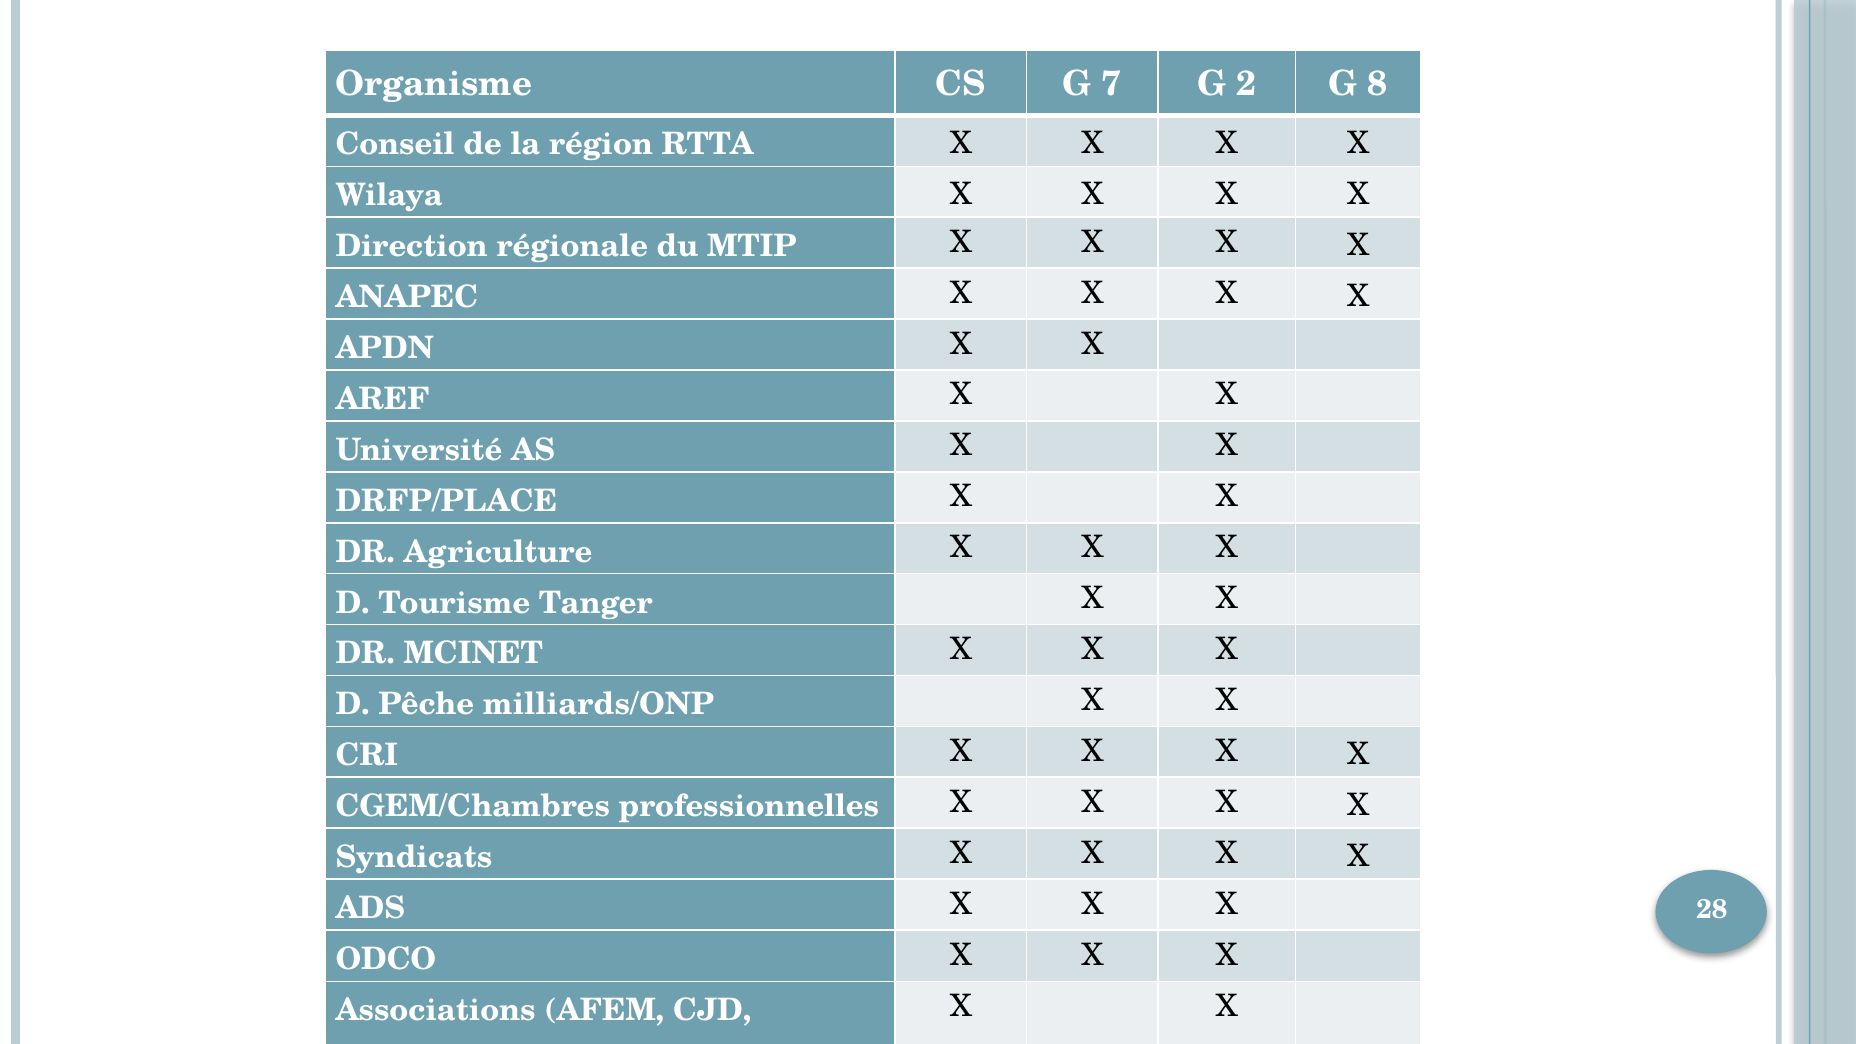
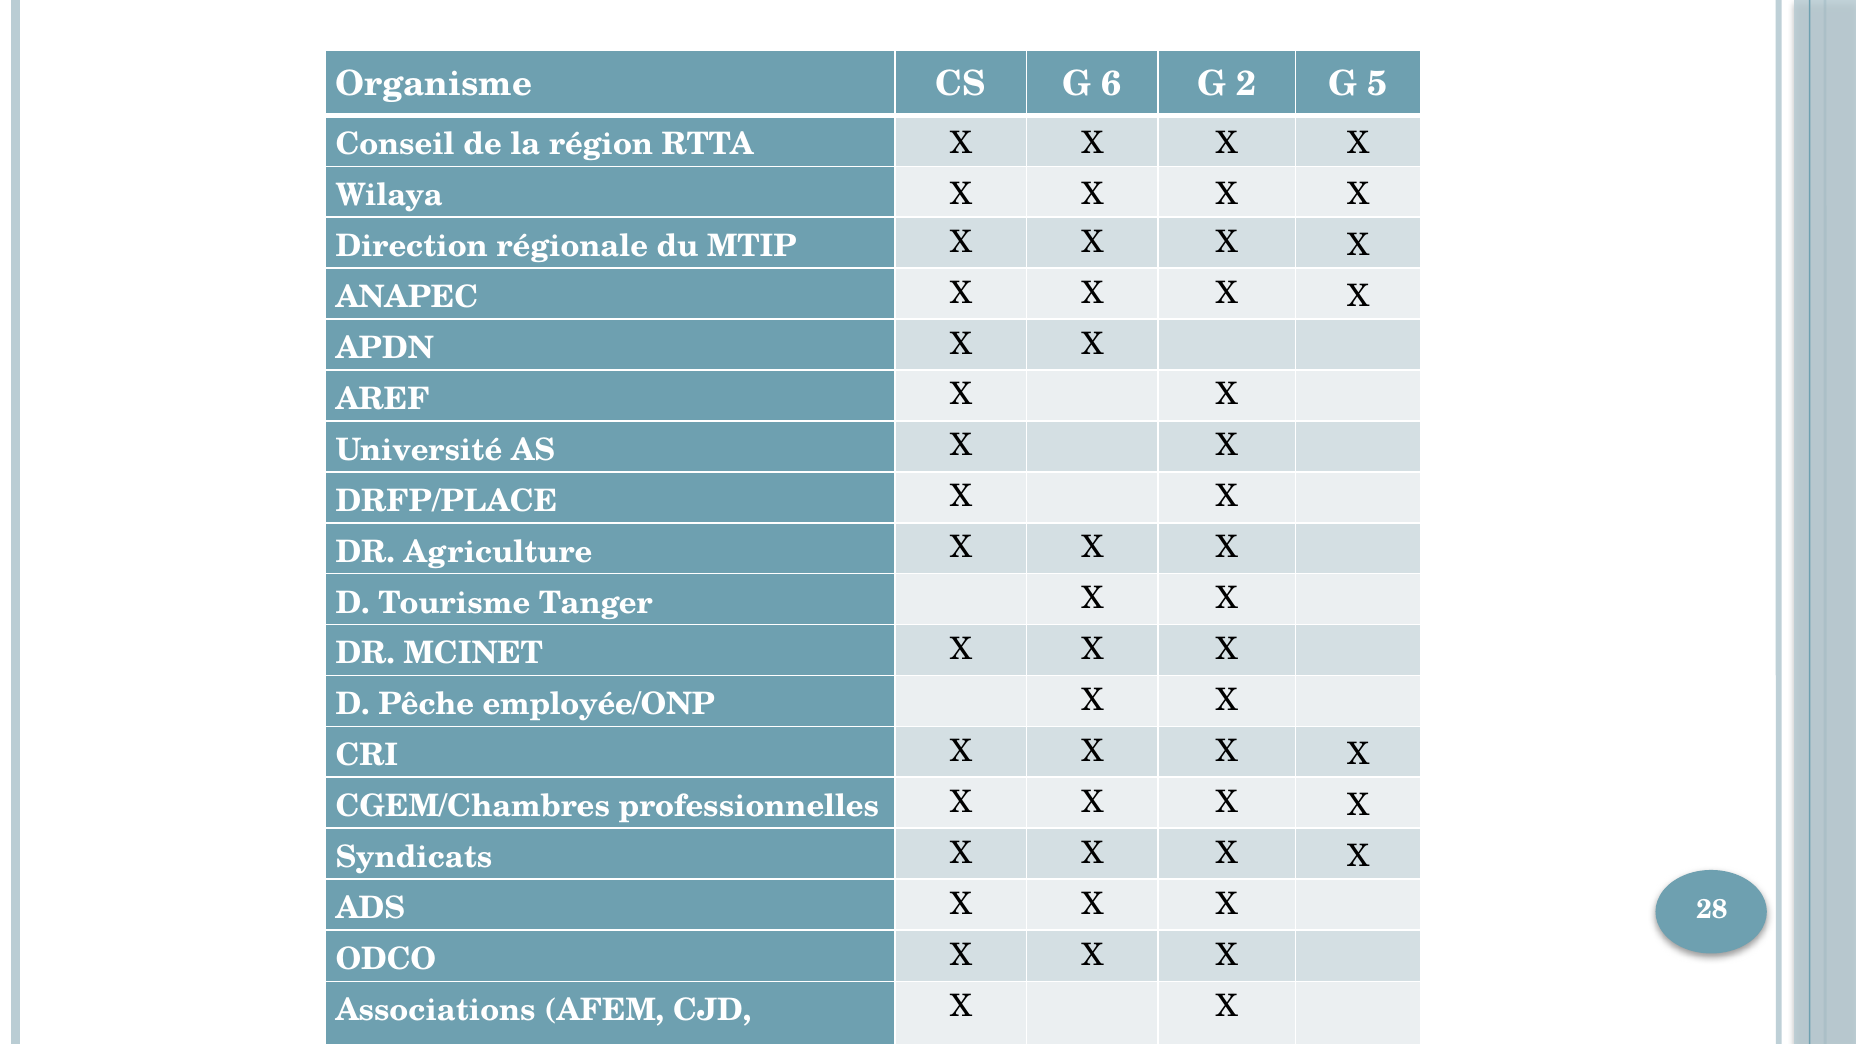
7: 7 -> 6 (1112, 84)
8: 8 -> 5 (1378, 84)
milliards/ONP: milliards/ONP -> employée/ONP (599, 705)
